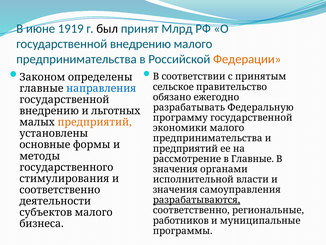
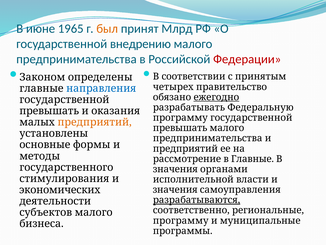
1919: 1919 -> 1965 (71, 29)
был colour: black -> orange (107, 29)
Федерации colour: orange -> red (247, 59)
сельское: сельское -> четырех (173, 87)
ежегодно underline: none -> present (216, 97)
внедрению: внедрению -> превышать (49, 111)
льготных: льготных -> оказания (116, 111)
экономики: экономики -> превышать (180, 128)
соответственно: соответственно -> экономических (60, 189)
работников: работников -> программу (181, 220)
